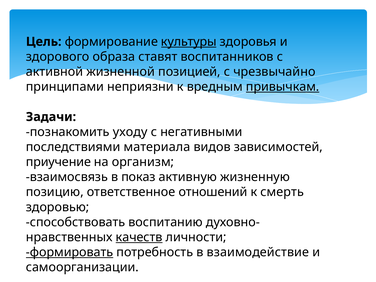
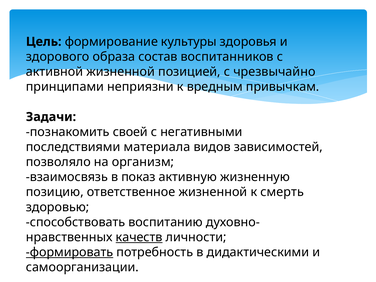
культуры underline: present -> none (189, 42)
ставят: ставят -> состав (158, 57)
привычкам underline: present -> none (283, 87)
уходу: уходу -> своей (130, 132)
приучение: приучение -> позволяло (58, 162)
ответственное отношений: отношений -> жизненной (213, 192)
взаимодействие: взаимодействие -> дидактическими (258, 252)
